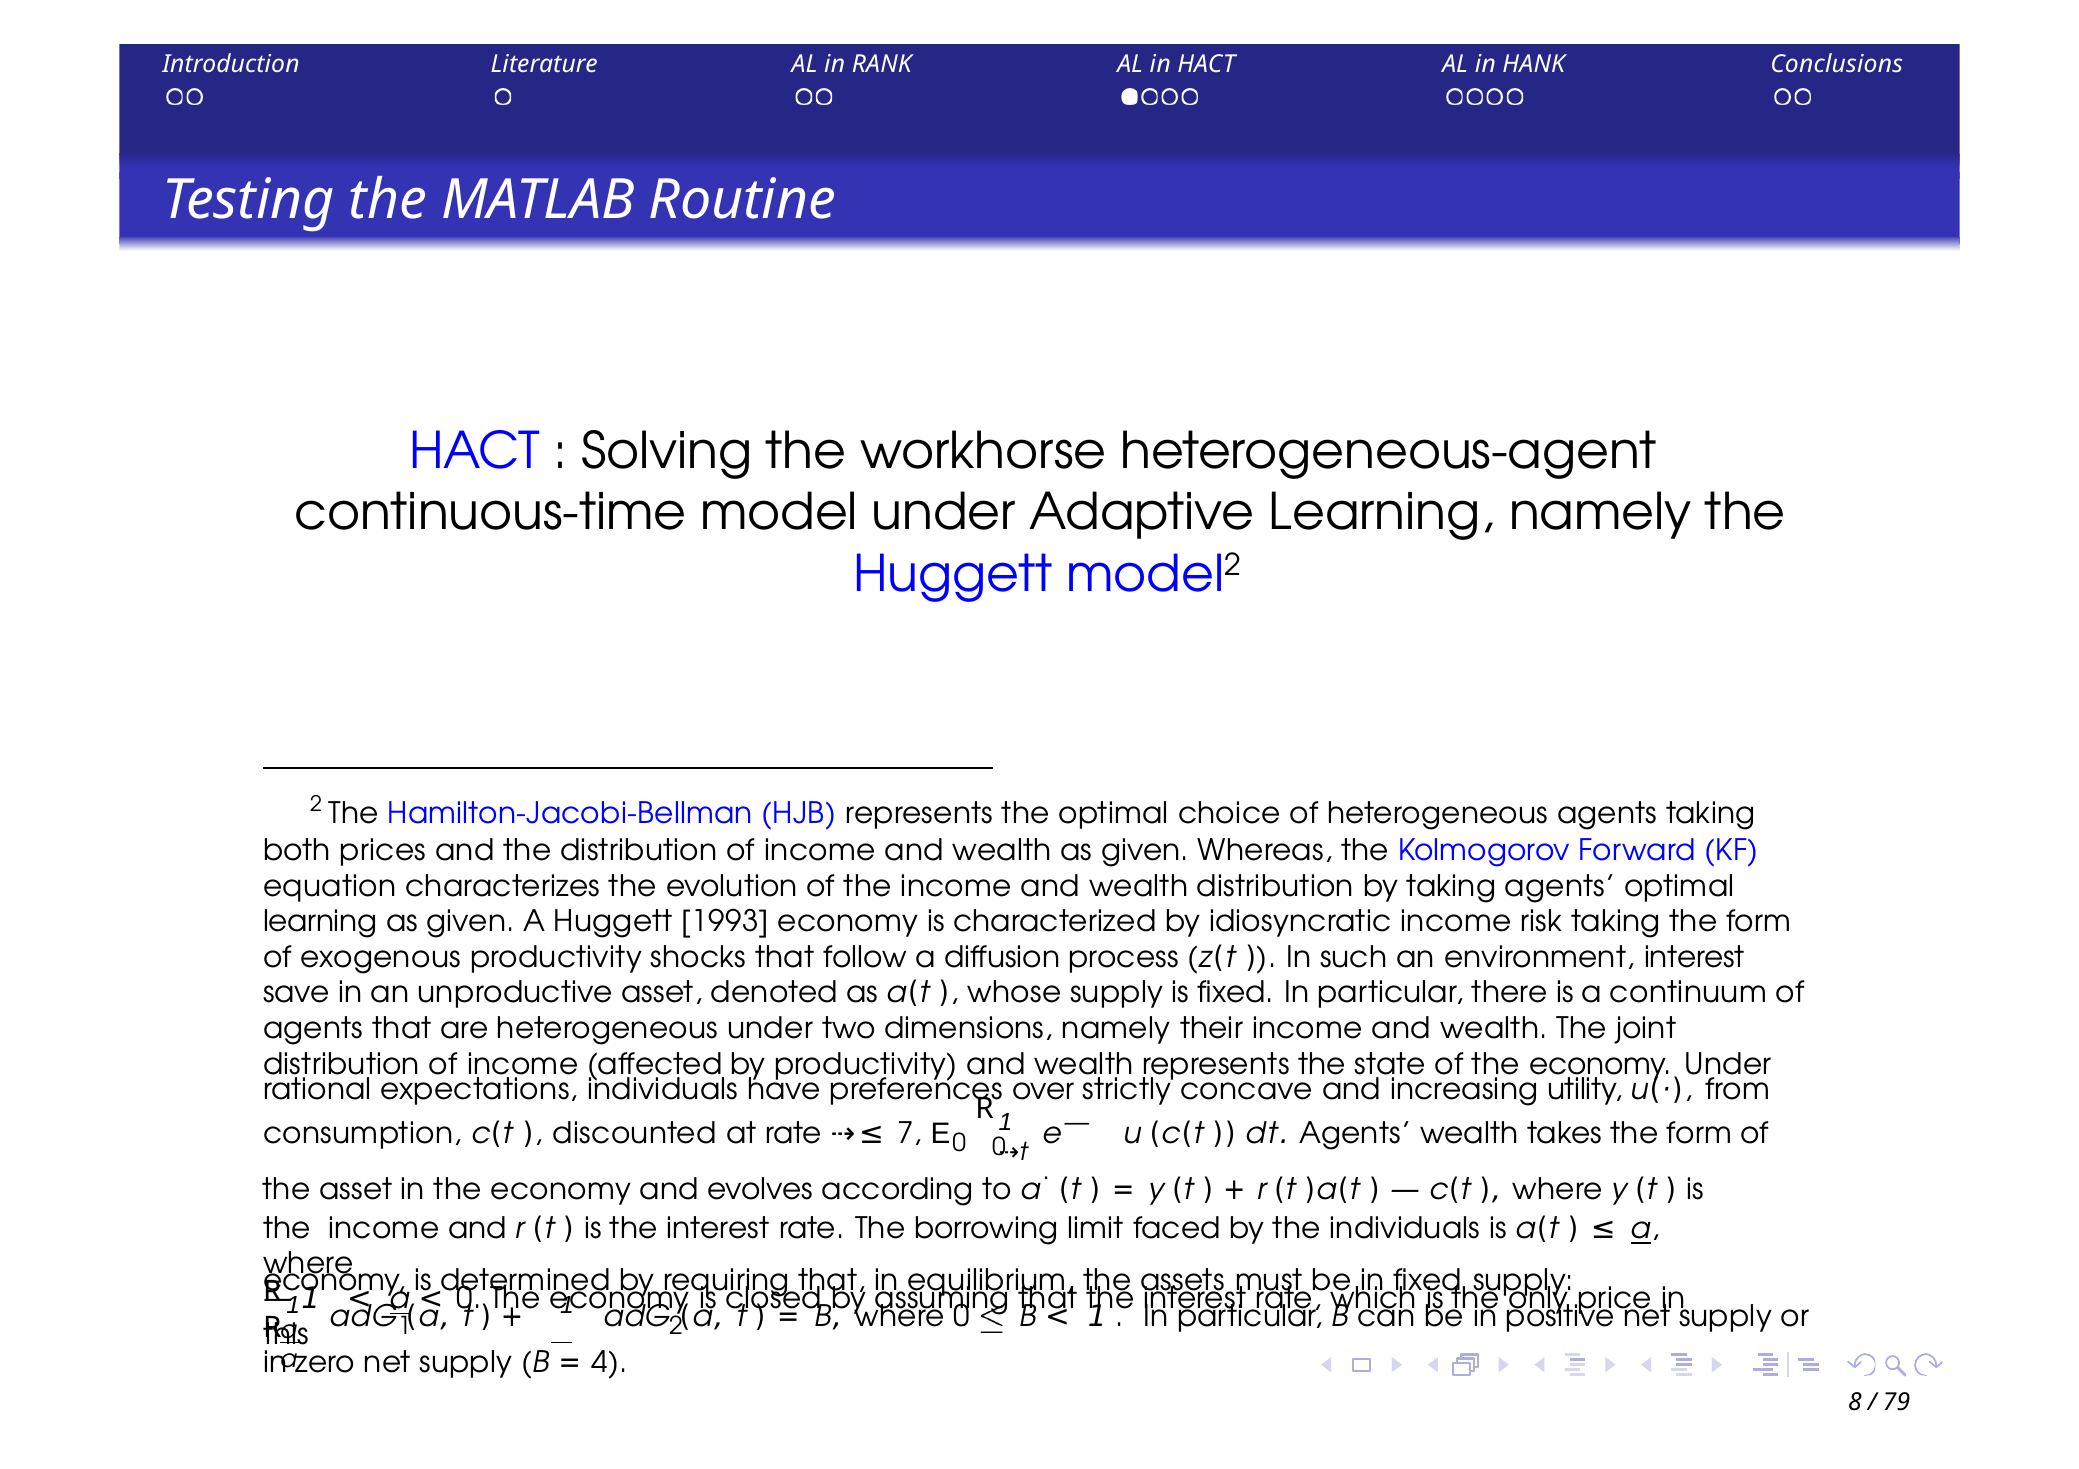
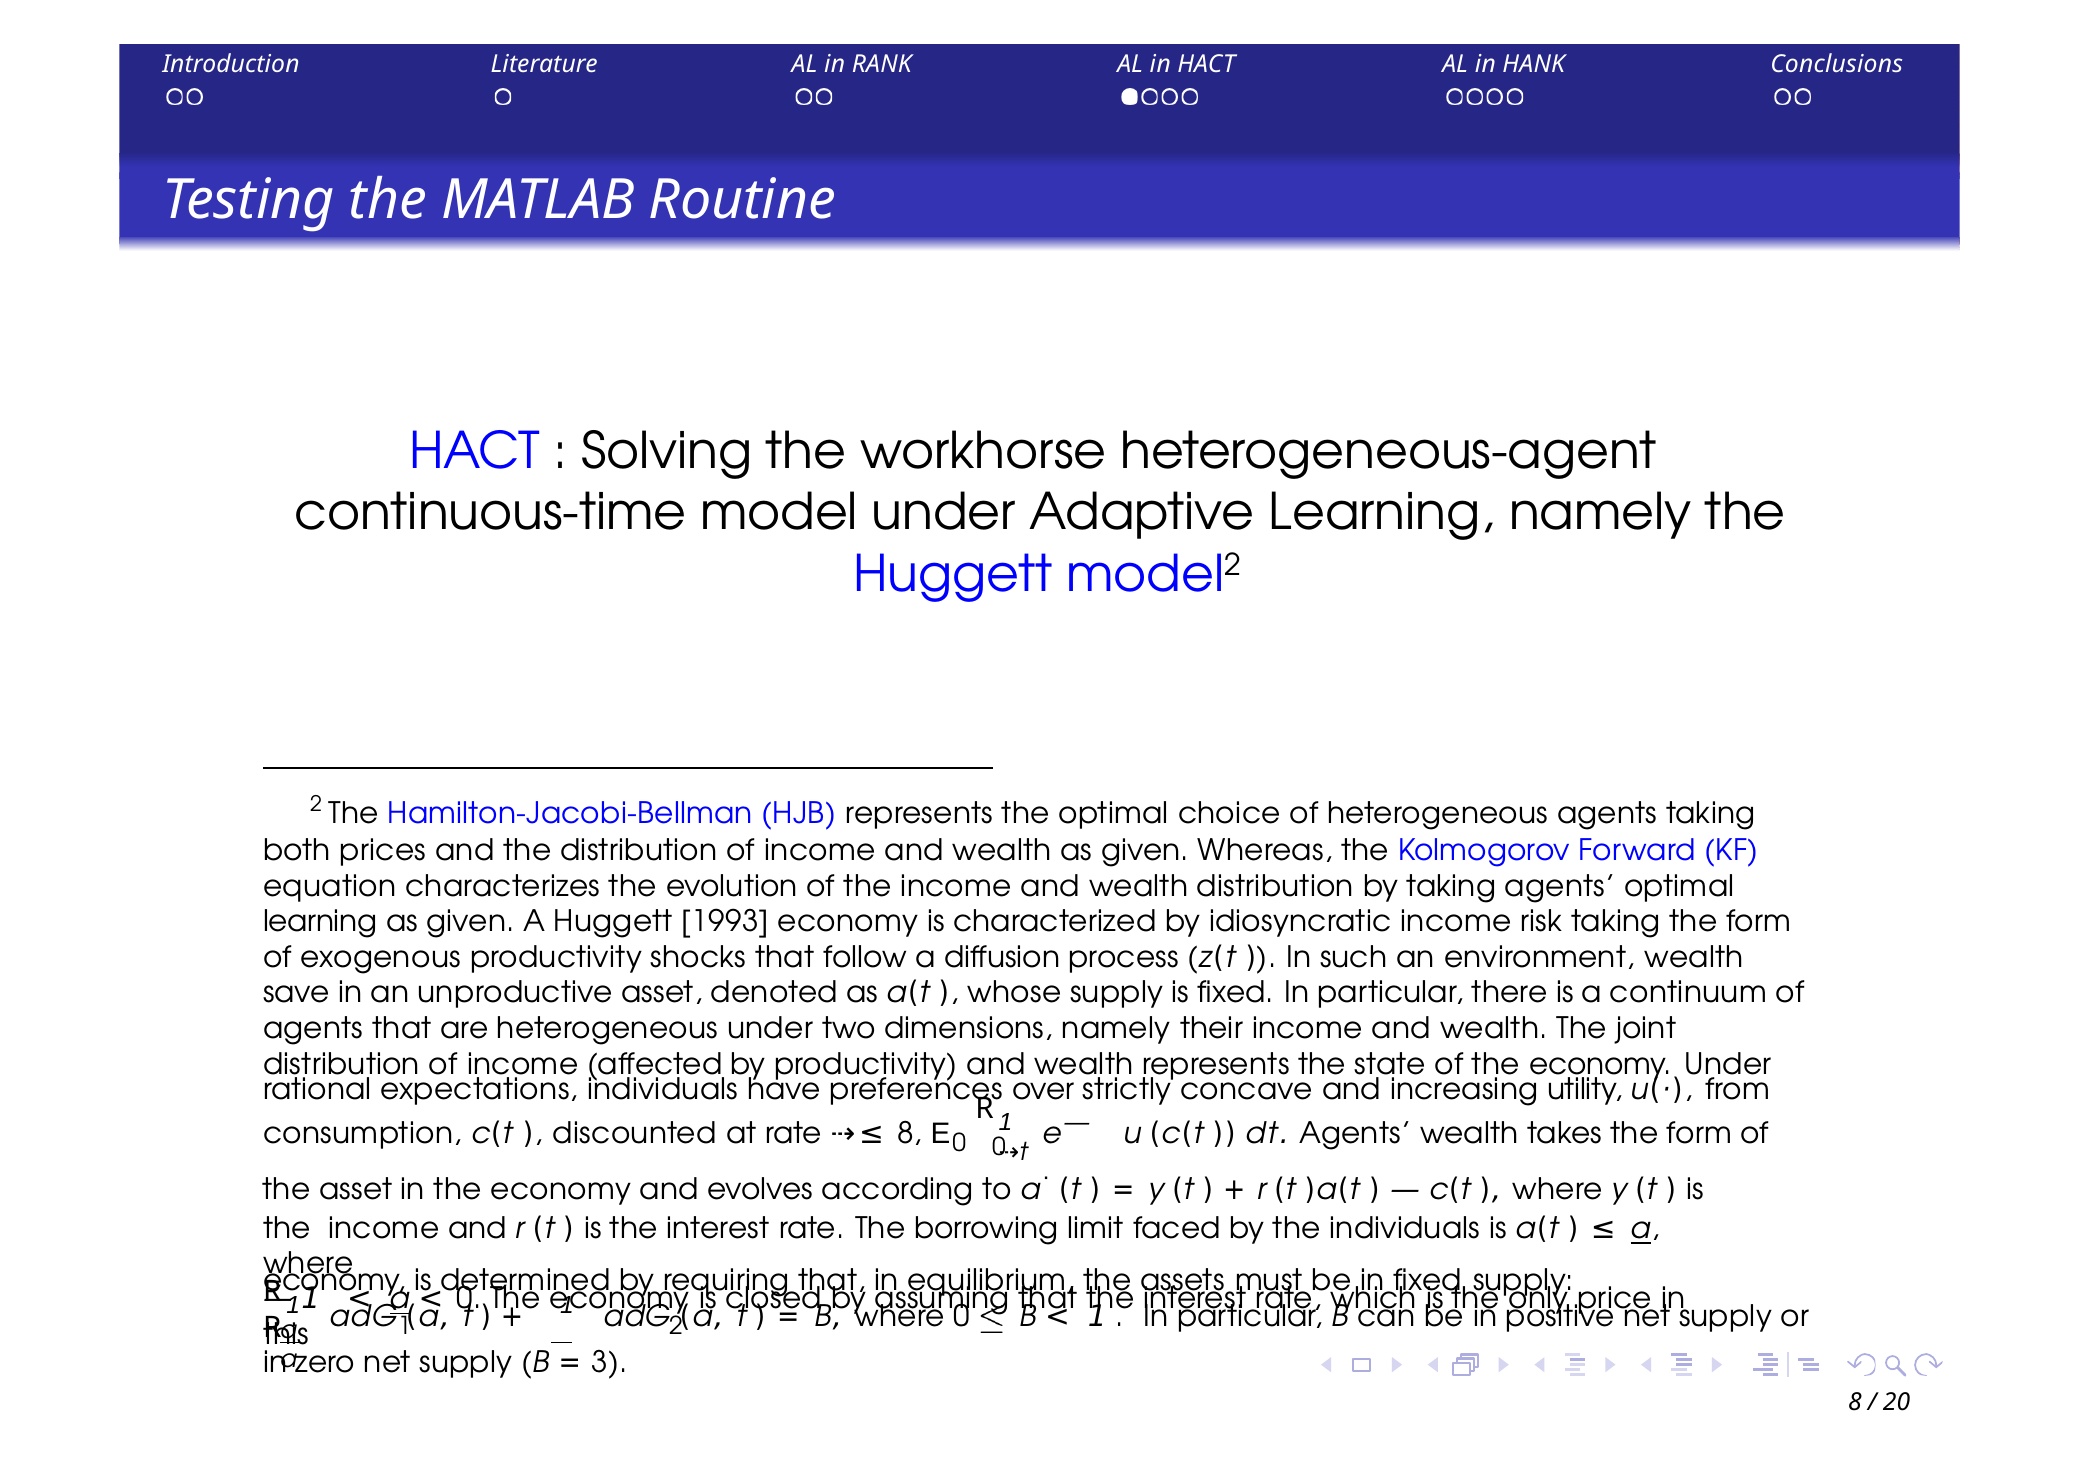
environment interest: interest -> wealth (1694, 958)
7: 7 -> 8 (910, 1134)
4: 4 -> 3 (610, 1362)
79: 79 -> 20 (1897, 1403)
